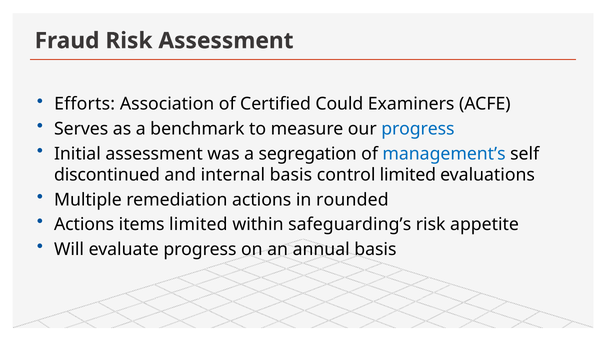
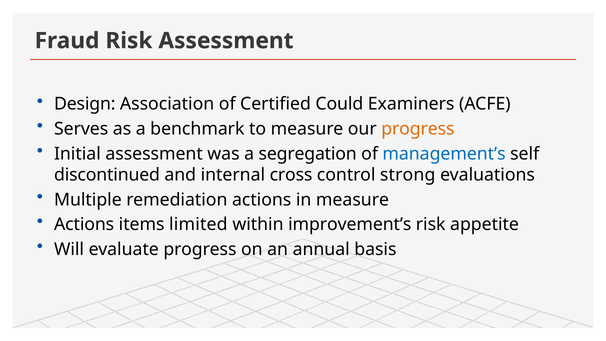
Efforts: Efforts -> Design (85, 104)
progress colour: blue -> orange (418, 129)
internal basis: basis -> cross (291, 175)
control limited: limited -> strong (408, 175)
in rounded: rounded -> measure (353, 200)
safeguarding’s: safeguarding’s -> improvement’s (350, 224)
